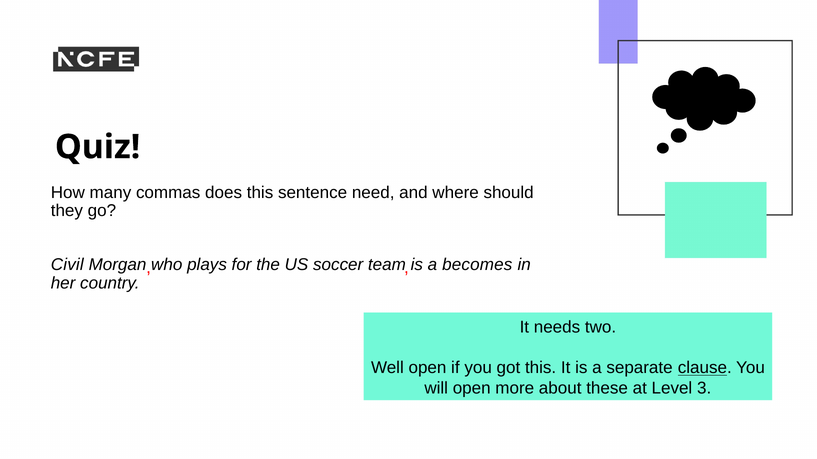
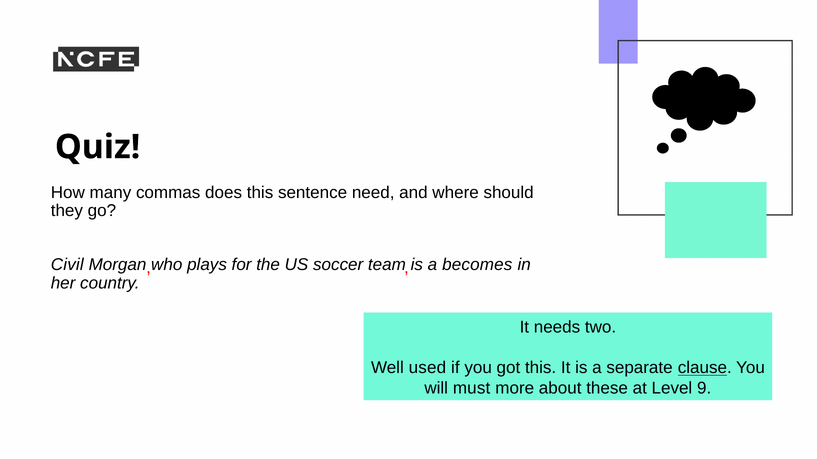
Well open: open -> used (427, 368)
will open: open -> must (472, 389)
3: 3 -> 9 (704, 389)
